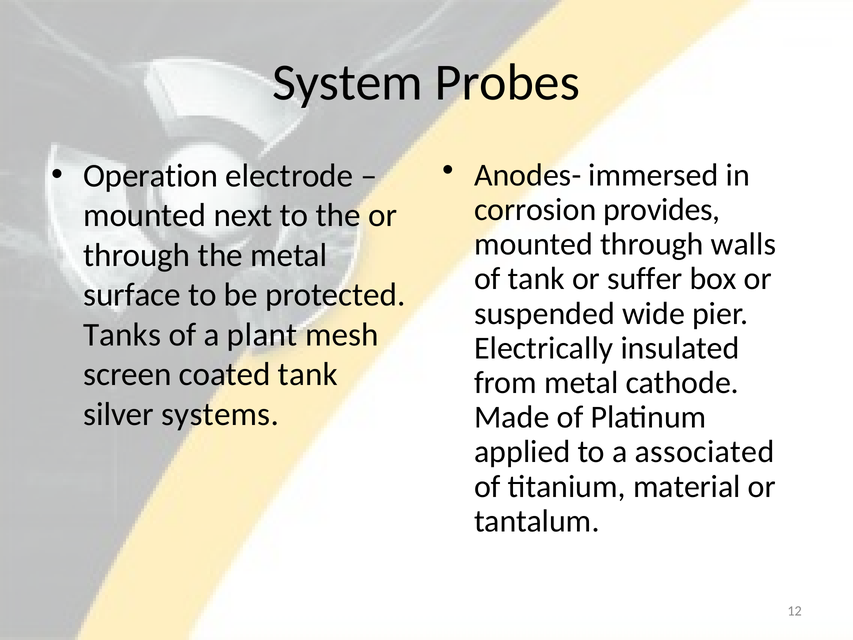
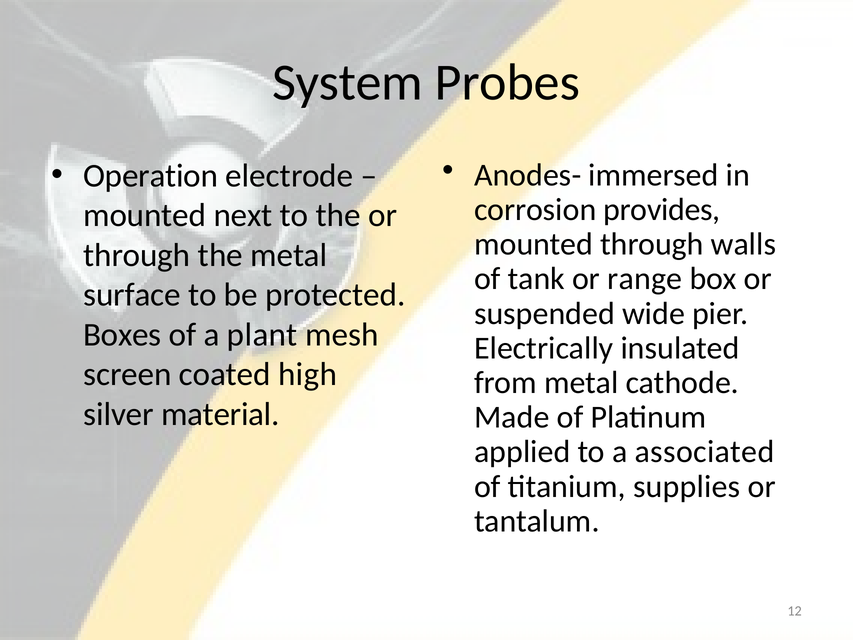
suffer: suffer -> range (645, 279)
Tanks: Tanks -> Boxes (122, 335)
coated tank: tank -> high (308, 374)
systems: systems -> material (220, 414)
material: material -> supplies (687, 486)
